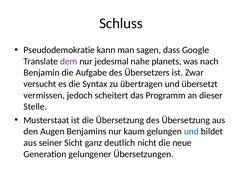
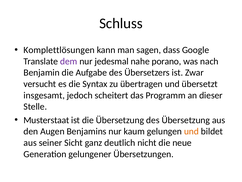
Pseudodemokratie: Pseudodemokratie -> Komplettlösungen (59, 50)
planets: planets -> porano (167, 61)
vermissen: vermissen -> insgesamt (44, 95)
und colour: blue -> orange (191, 131)
